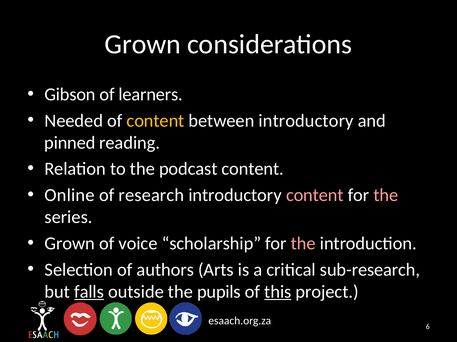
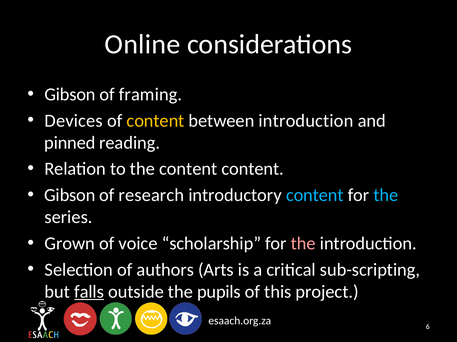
Grown: Grown -> Online (143, 44)
learners: learners -> framing (151, 95)
Needed: Needed -> Devices (74, 121)
between introductory: introductory -> introduction (306, 121)
the podcast: podcast -> content (188, 169)
Online: Online -> Gibson (70, 196)
content colour: pink -> light blue (315, 196)
the colour: pink -> light blue (386, 196)
sub-research: sub-research -> sub-scripting (370, 270)
this underline: present -> none (278, 292)
